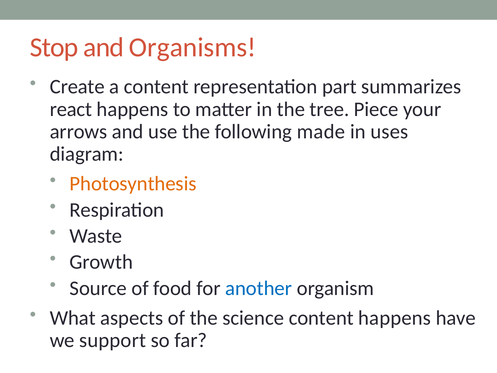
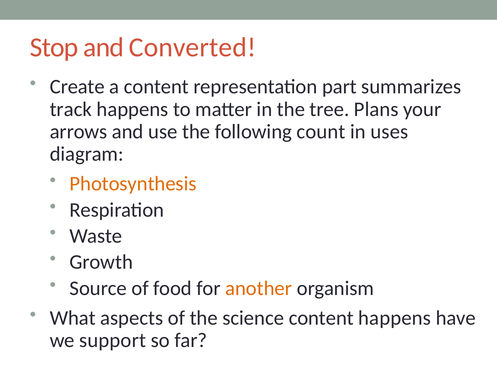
Organisms: Organisms -> Converted (192, 47)
react: react -> track (71, 109)
Piece: Piece -> Plans (376, 109)
made: made -> count (321, 131)
another colour: blue -> orange (259, 288)
